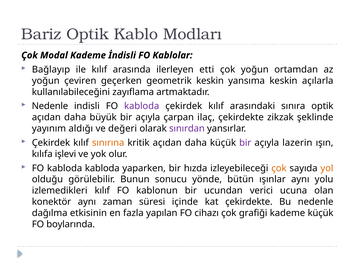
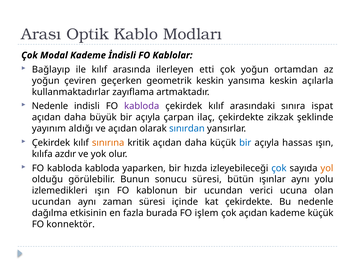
Bariz: Bariz -> Arası (41, 34)
kullanılabileceğini: kullanılabileceğini -> kullanmaktadırlar (71, 92)
sınıra optik: optik -> ispat (322, 106)
ve değeri: değeri -> açıdan (123, 129)
sınırdan colour: purple -> blue (187, 129)
bir colour: purple -> blue (245, 143)
lazerin: lazerin -> hassas (297, 143)
işlevi: işlevi -> azdır (65, 154)
çok colour: orange -> blue (279, 168)
sonucu yönde: yönde -> süresi (207, 180)
izlemedikleri kılıf: kılıf -> ışın (102, 191)
konektör: konektör -> ucundan (51, 202)
yapılan: yapılan -> burada (162, 213)
cihazı: cihazı -> işlem (207, 213)
çok grafiği: grafiği -> açıdan (253, 213)
boylarında: boylarında -> konnektör (71, 225)
